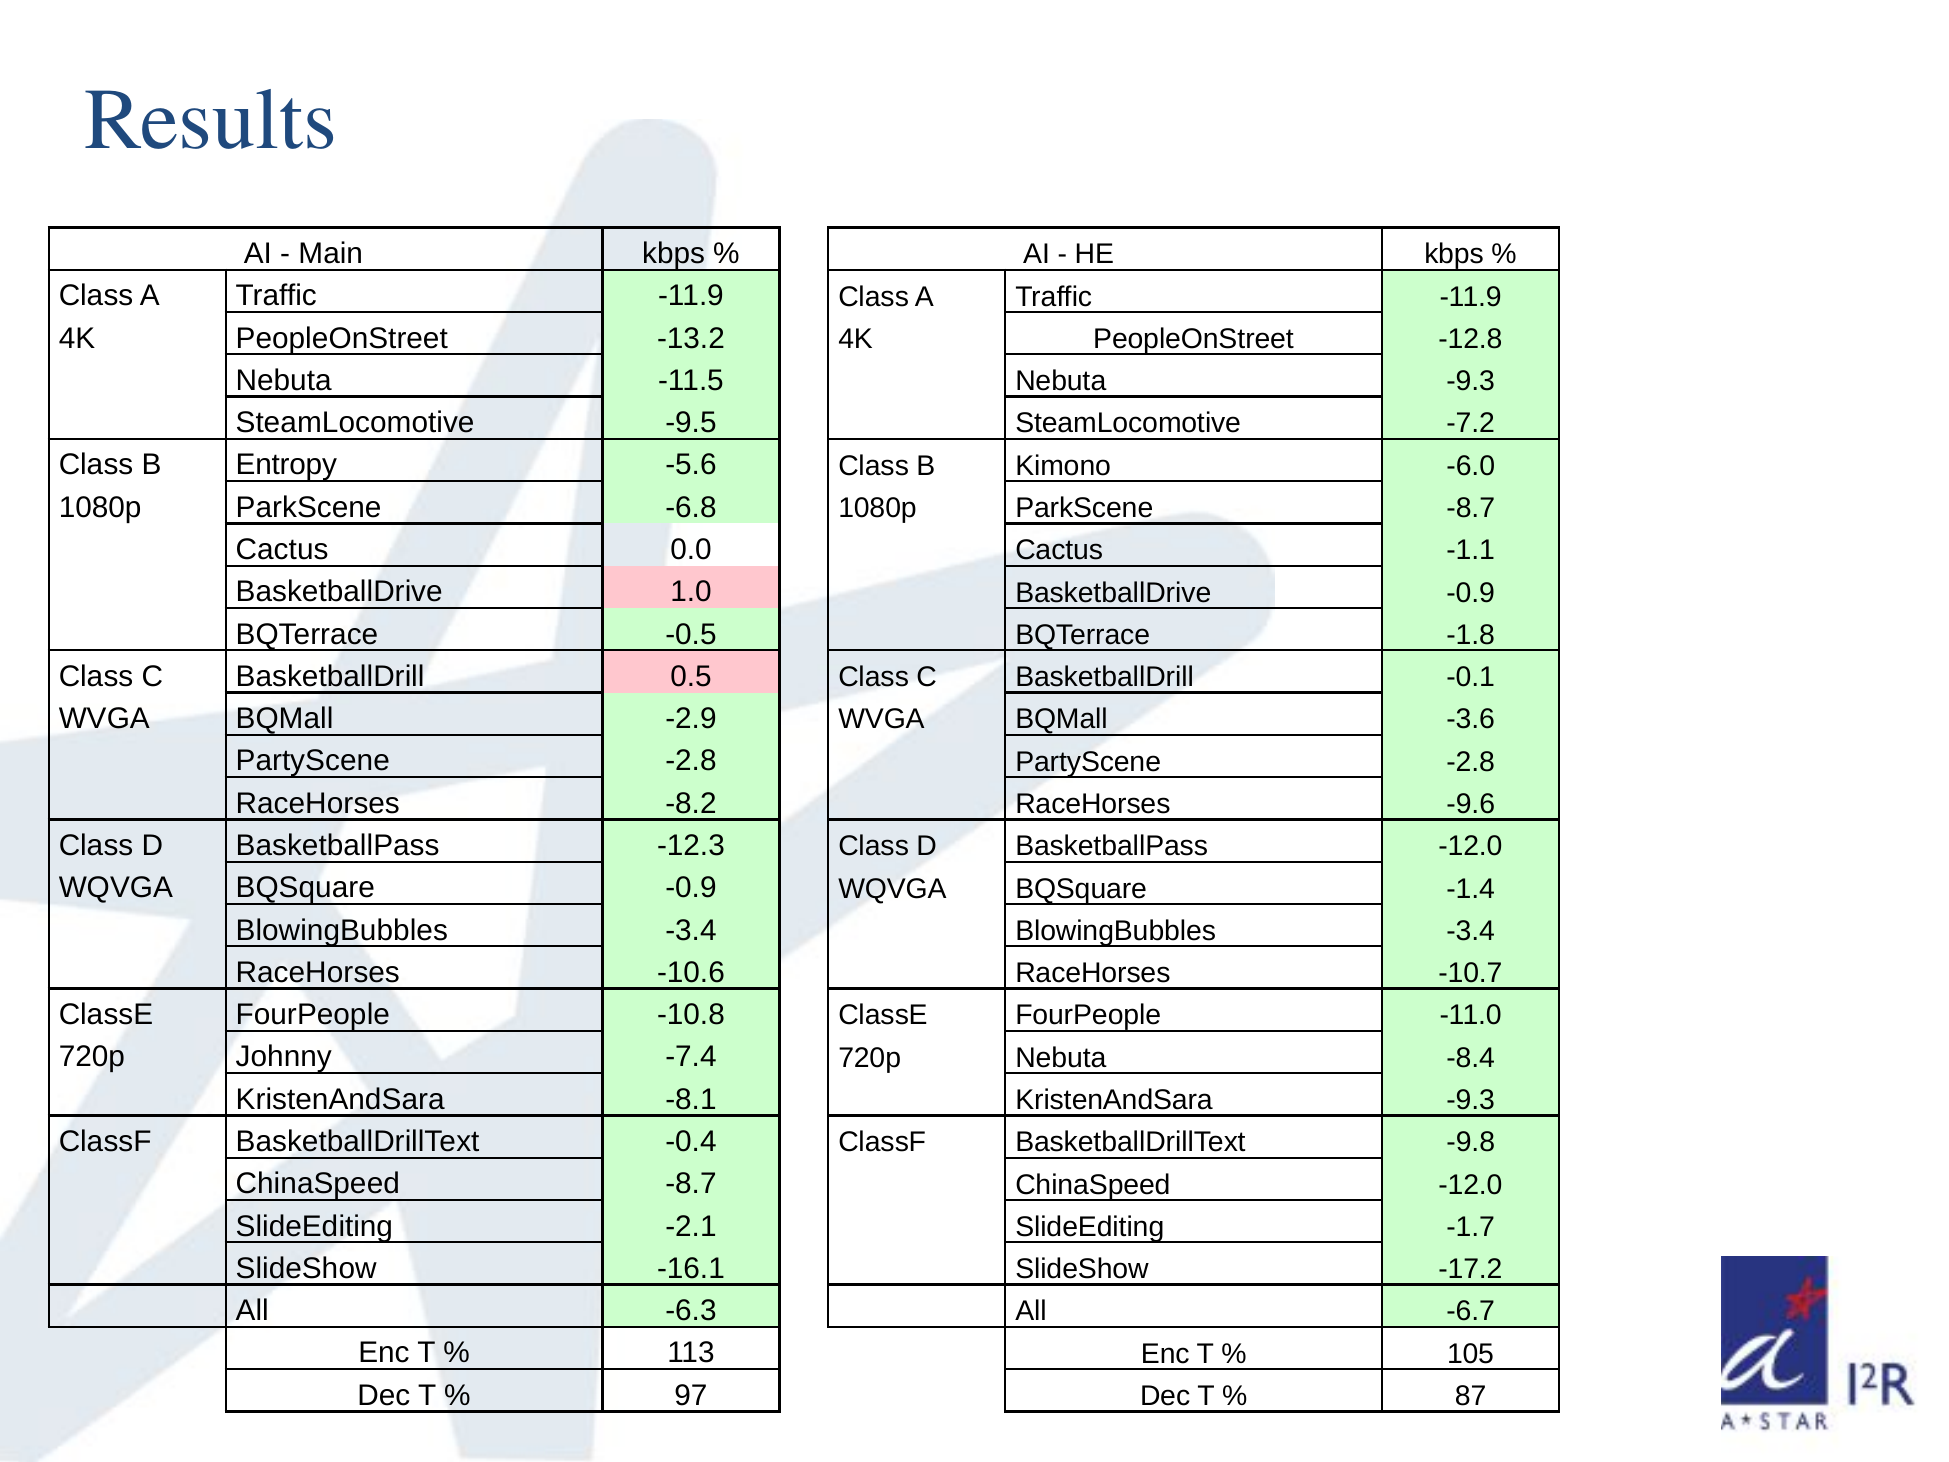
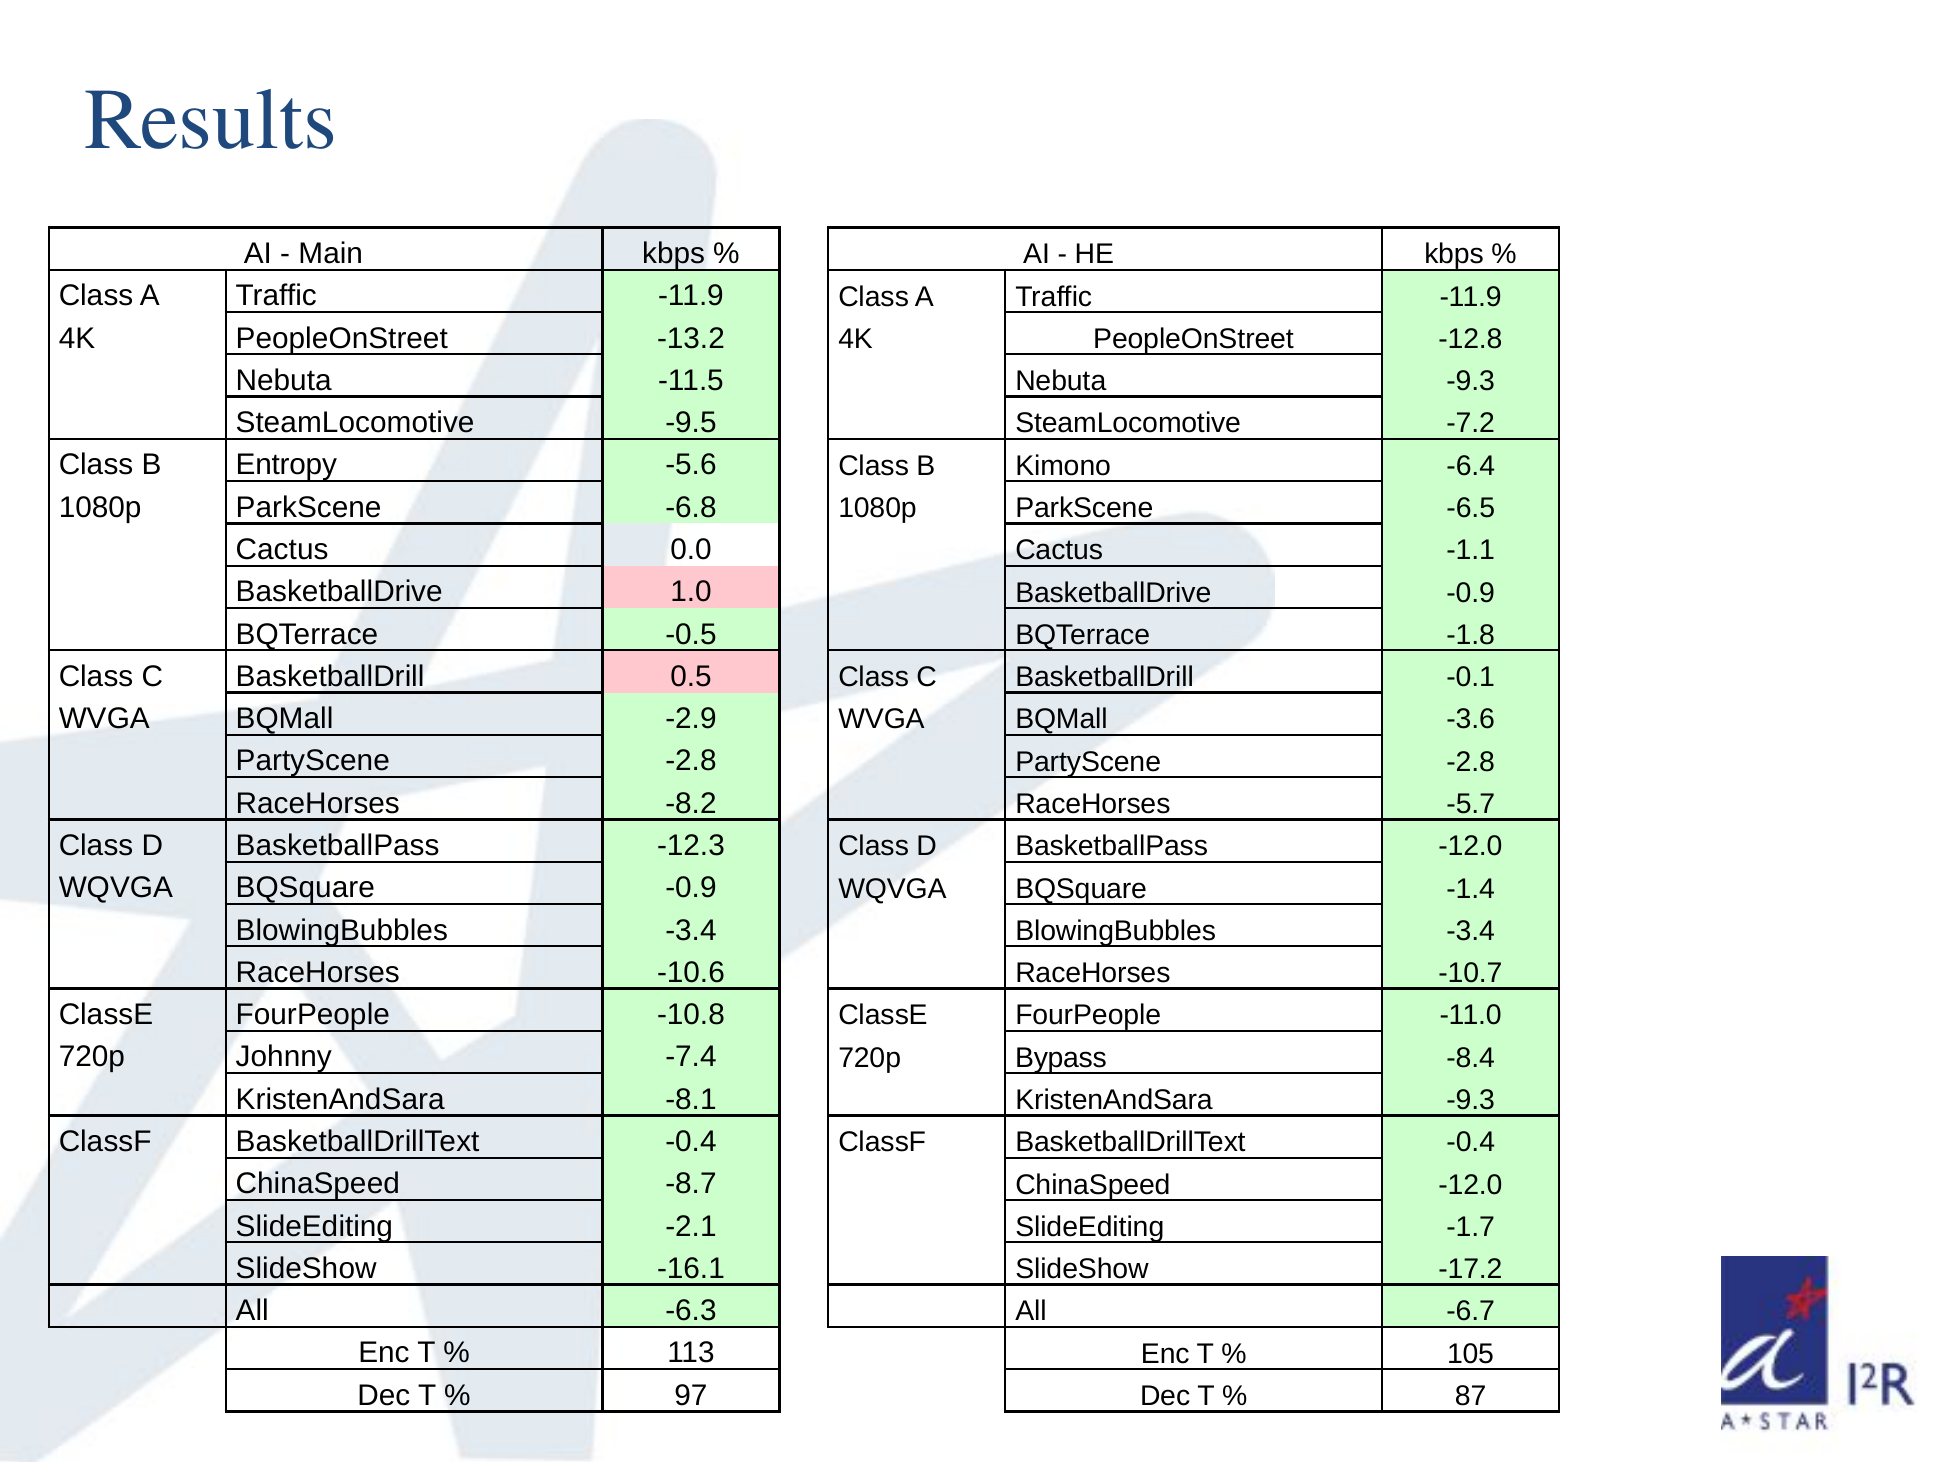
-6.0: -6.0 -> -6.4 (1471, 466)
ParkScene -8.7: -8.7 -> -6.5 (1471, 508)
-9.6: -9.6 -> -5.7 (1471, 804)
720p Nebuta: Nebuta -> Bypass (1061, 1058)
-9.8: -9.8 -> -0.4 (1471, 1142)
